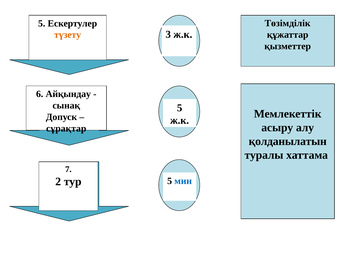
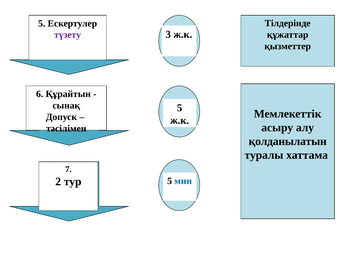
Төзімділік: Төзімділік -> Тілдерінде (288, 23)
түзету colour: orange -> purple (68, 35)
Айқындау: Айқындау -> Құрайтын (68, 94)
сұрақтар: сұрақтар -> тәсілімен (66, 128)
